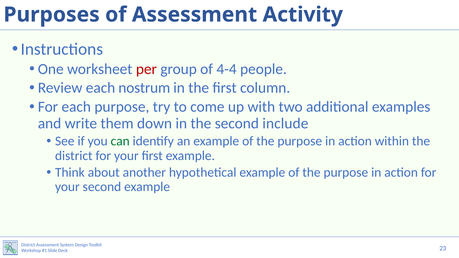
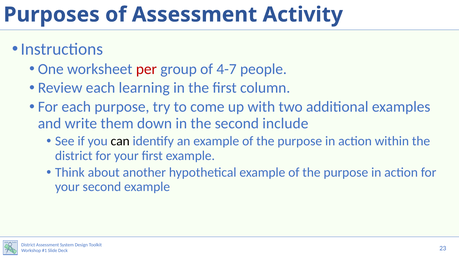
4-4: 4-4 -> 4-7 (227, 69)
nostrum: nostrum -> learning (144, 88)
can colour: green -> black (120, 141)
